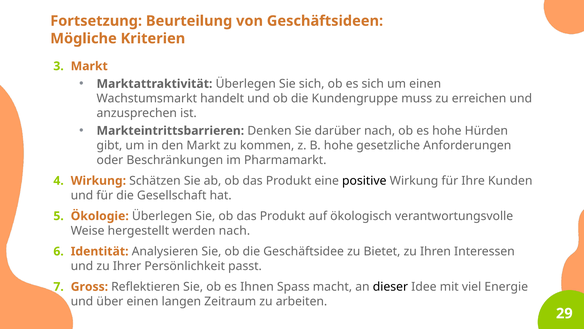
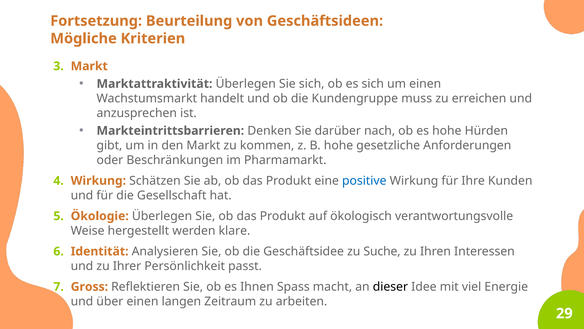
positive colour: black -> blue (364, 180)
werden nach: nach -> klare (234, 230)
Bietet: Bietet -> Suche (382, 251)
